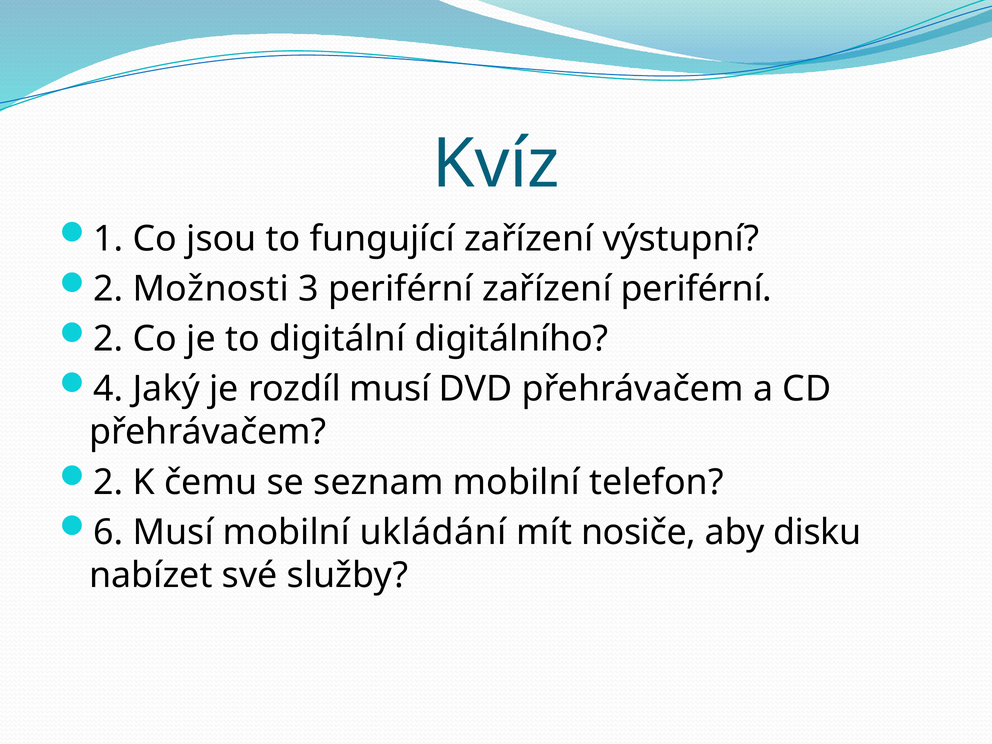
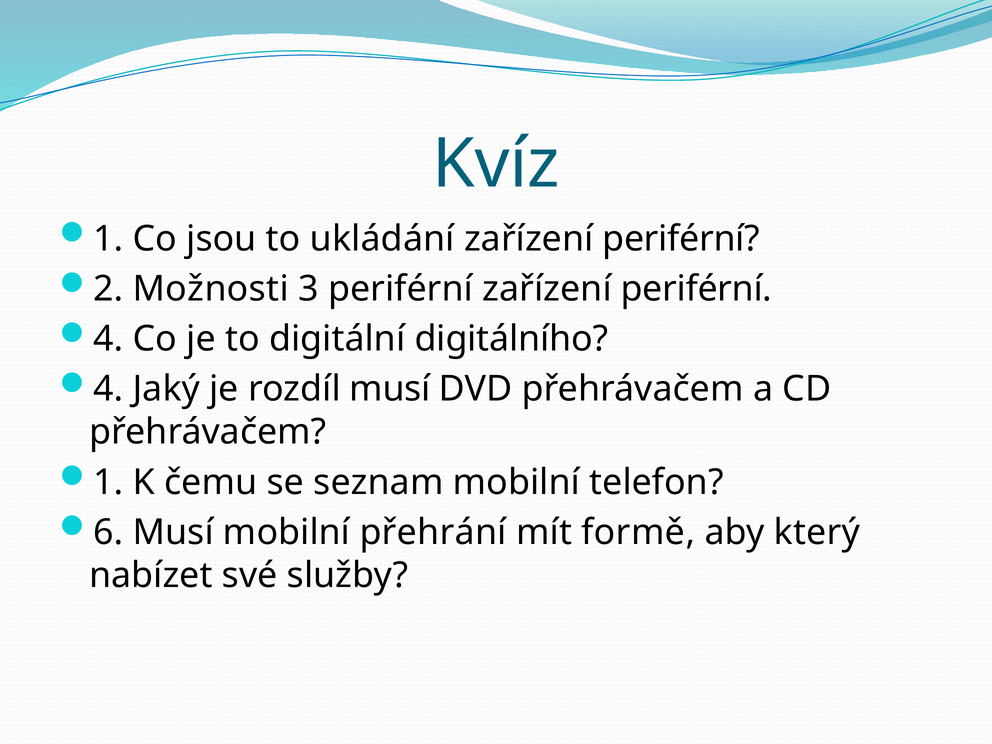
fungující: fungující -> ukládání (382, 239)
výstupní: výstupní -> periférní (681, 239)
2: 2 -> 4 (108, 339)
2: 2 -> 1 (108, 482)
ukládání: ukládání -> přehrání (433, 532)
nosiče: nosiče -> formě (638, 532)
disku: disku -> který (817, 532)
